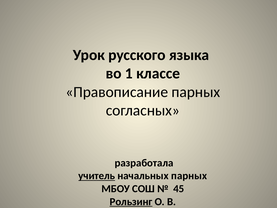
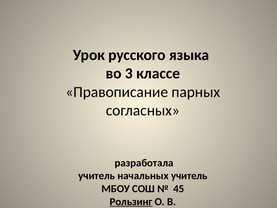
1: 1 -> 3 (129, 73)
учитель underline: present -> none (97, 176)
начальных парных: парных -> учитель (189, 176)
